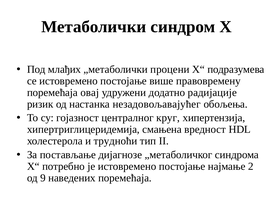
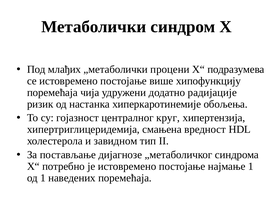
правовремену: правовремену -> хипофункцију (208, 81)
овај: овај -> чија (90, 93)
незадовољавајућег: незадовољавајућег -> хиперкаротинемије (157, 104)
трудноћи: трудноћи -> завидном (115, 142)
најмање 2: 2 -> 1 (251, 167)
од 9: 9 -> 1 (43, 179)
